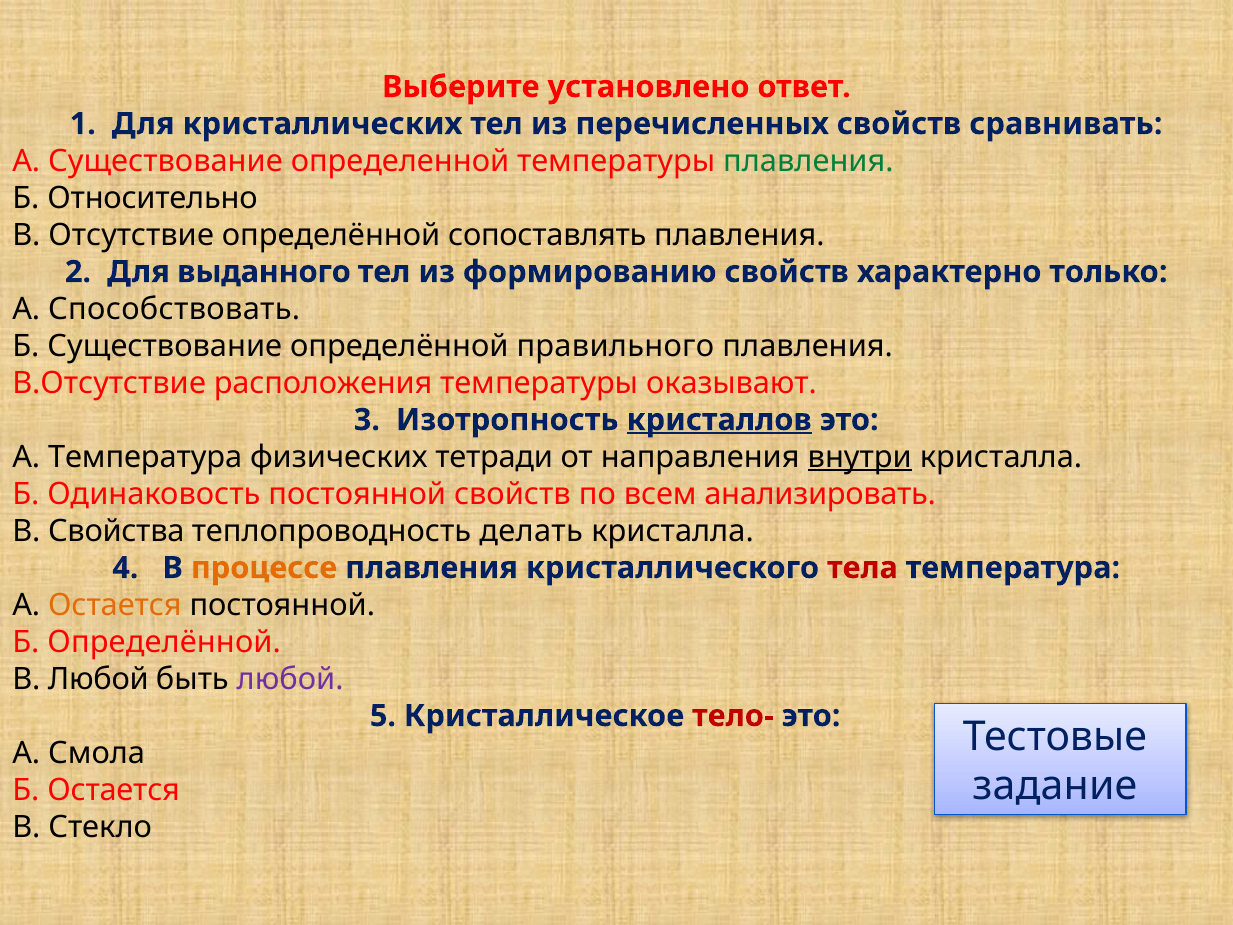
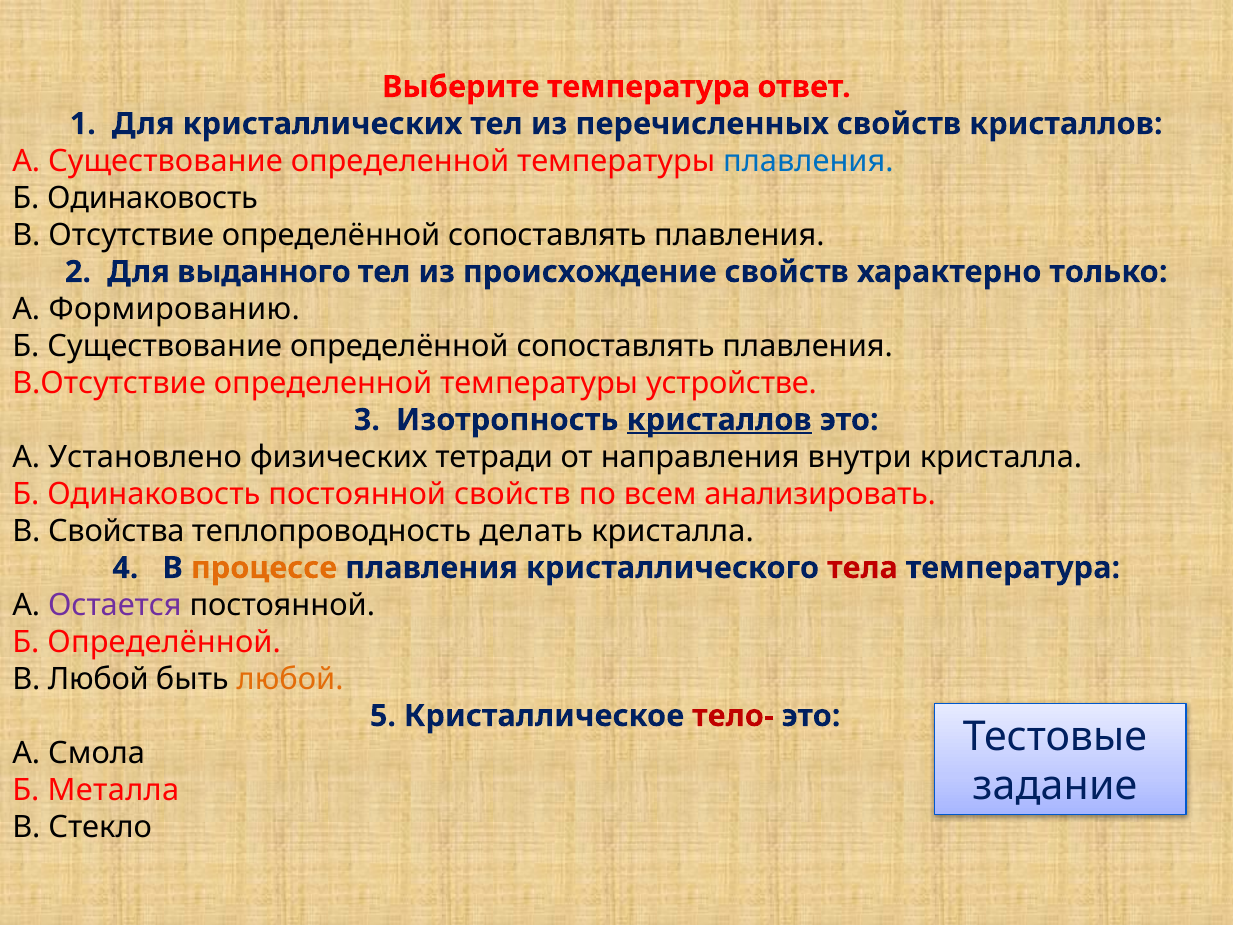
Выберите установлено: установлено -> температура (649, 87)
свойств сравнивать: сравнивать -> кристаллов (1066, 124)
плавления colour: green -> blue (808, 161)
Относительно: Относительно -> Одинаковость (153, 198)
формированию: формированию -> происхождение (590, 272)
Способствовать: Способствовать -> Формированию (174, 309)
Существование определённой правильного: правильного -> сопоставлять (616, 346)
В.Отсутствие расположения: расположения -> определенной (323, 383)
оказывают: оказывают -> устройстве (732, 383)
А Температура: Температура -> Установлено (145, 457)
внутри underline: present -> none (860, 457)
Остается colour: orange -> purple (115, 605)
любой colour: purple -> orange (290, 679)
Б Остается: Остается -> Металла (113, 790)
